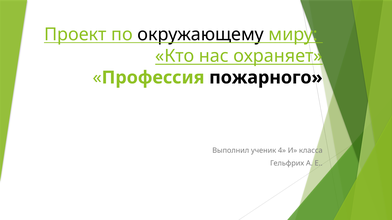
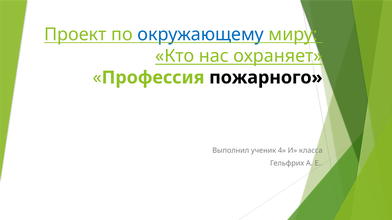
окружающему colour: black -> blue (201, 35)
